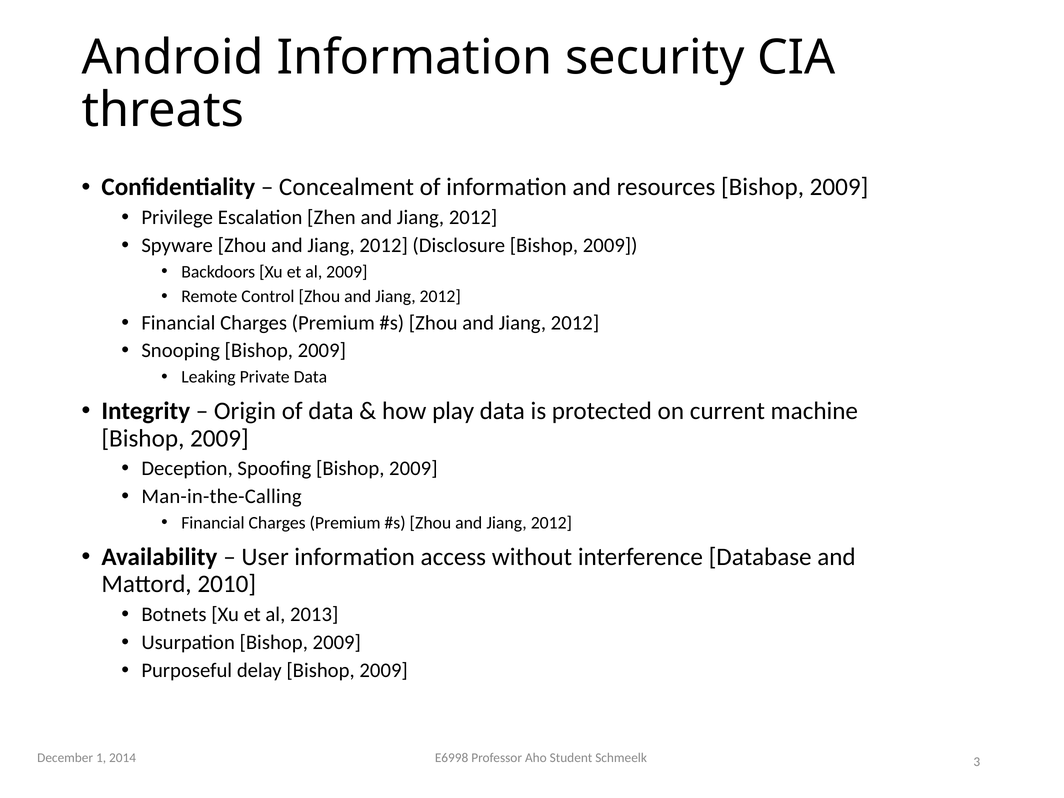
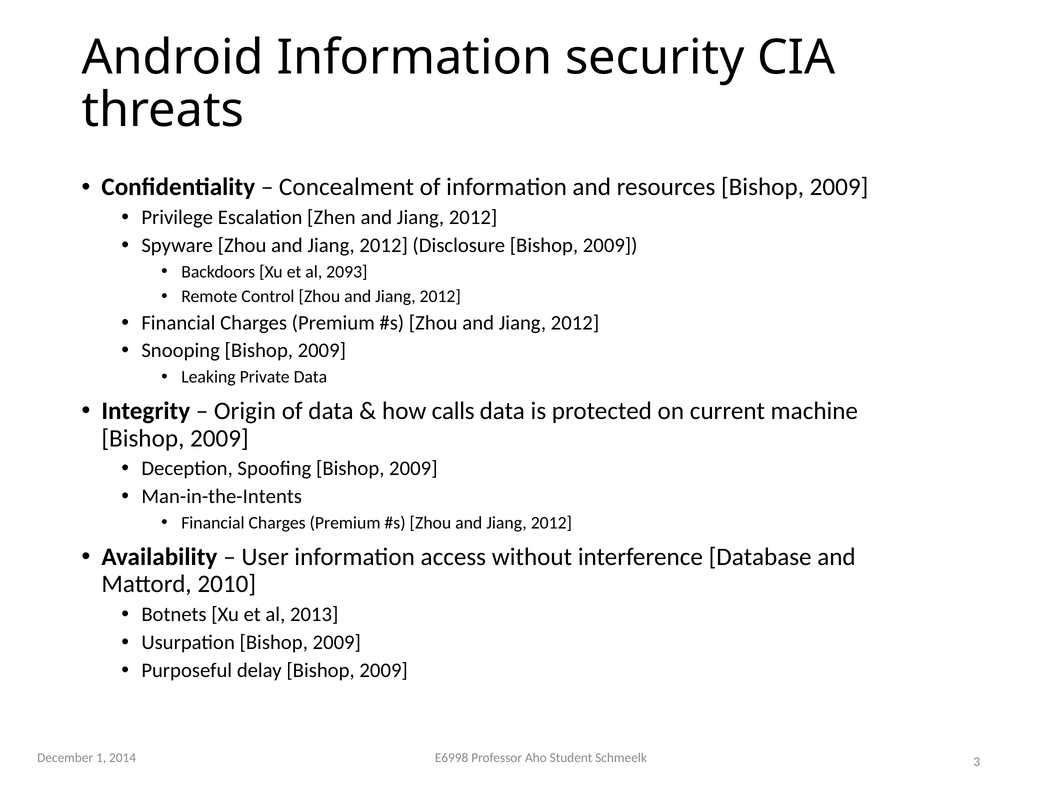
al 2009: 2009 -> 2093 (347, 272)
play: play -> calls (453, 411)
Man-in-the-Calling: Man-in-the-Calling -> Man-in-the-Intents (222, 496)
